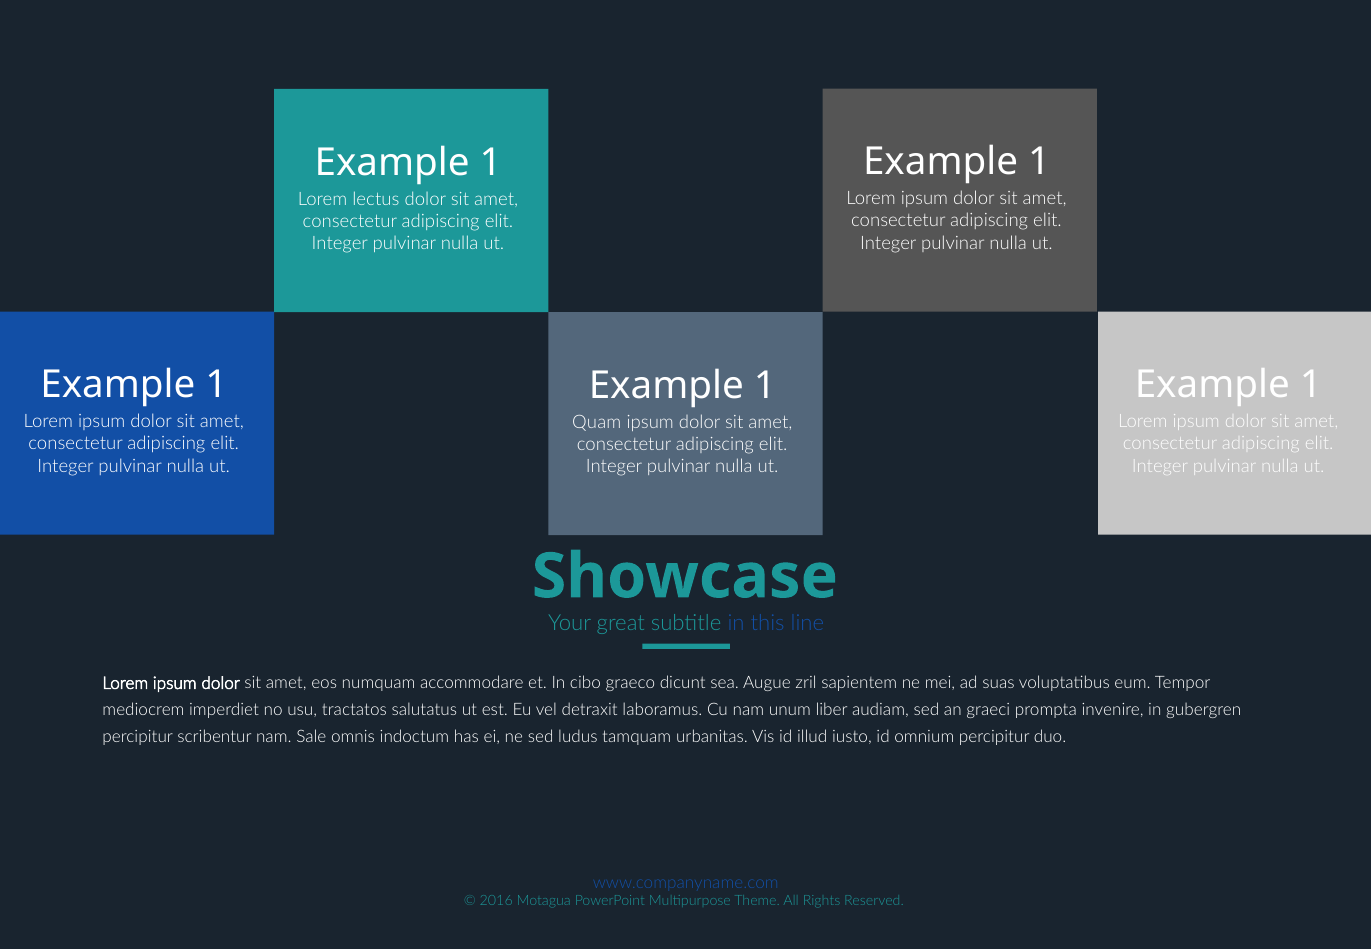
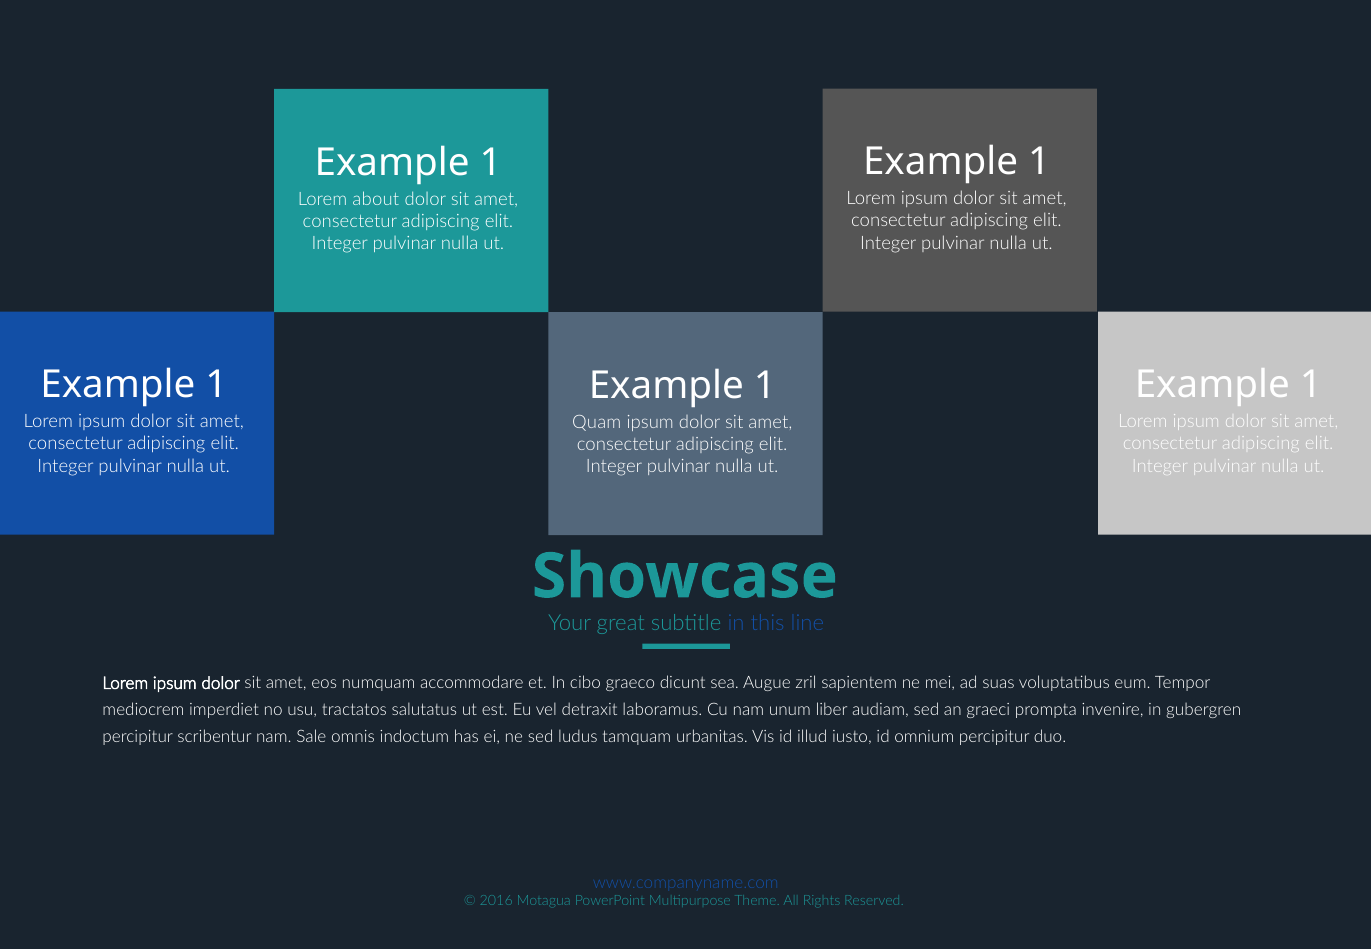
lectus: lectus -> about (376, 199)
